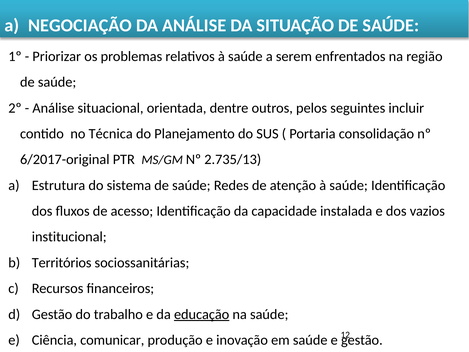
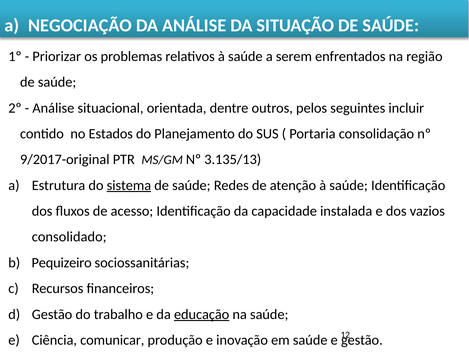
Técnica: Técnica -> Estados (111, 134)
6/2017-original: 6/2017-original -> 9/2017-original (65, 159)
2.735/13: 2.735/13 -> 3.135/13 (233, 159)
sistema underline: none -> present (129, 185)
institucional: institucional -> consolidado (69, 237)
Territórios: Territórios -> Pequizeiro (62, 263)
